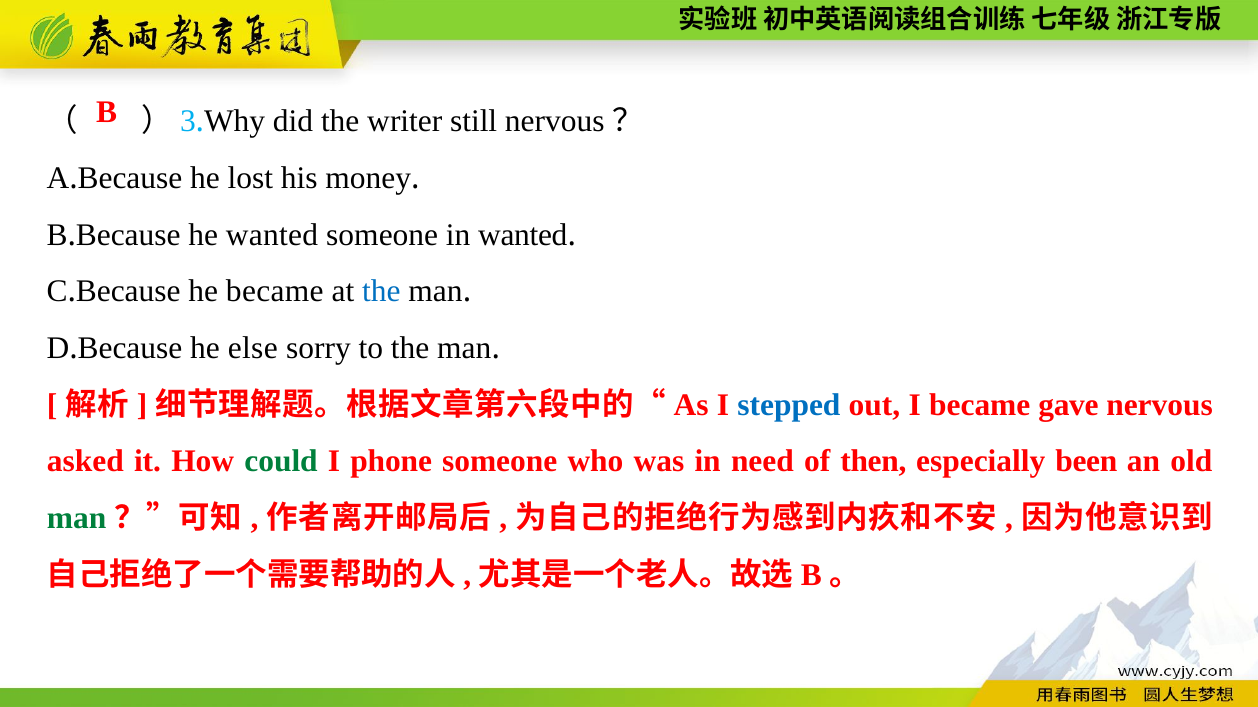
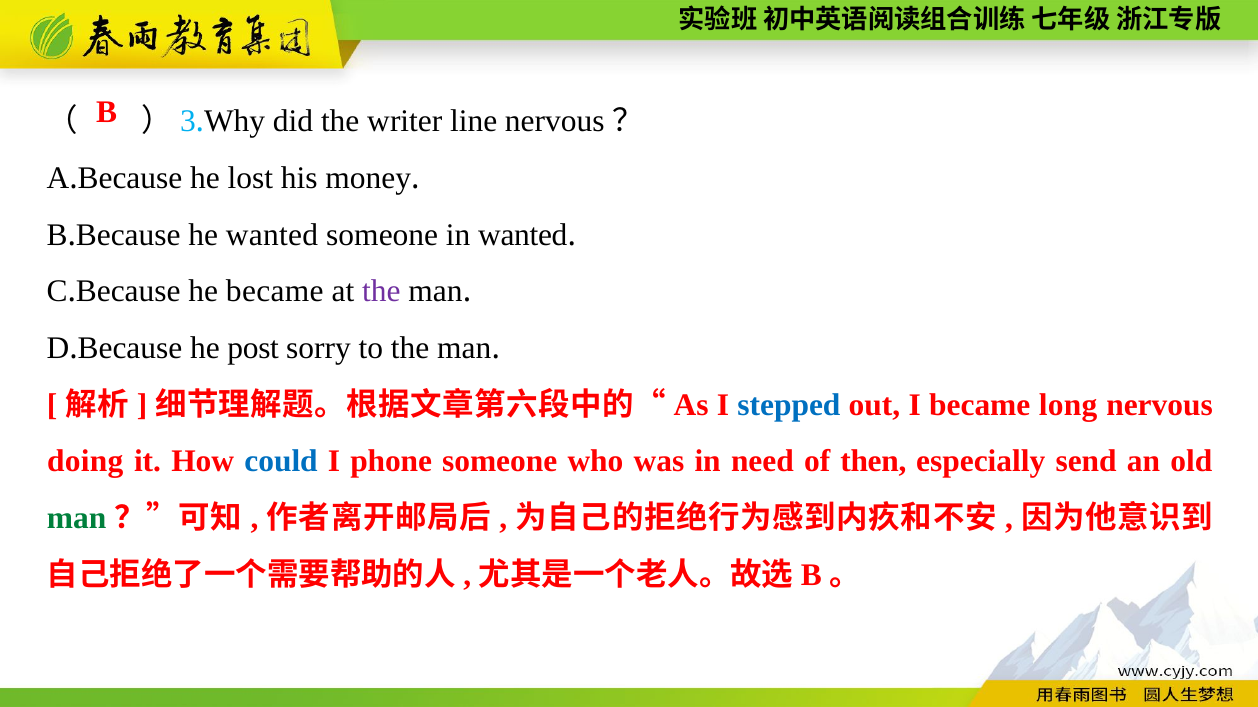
still: still -> line (474, 122)
the colour: blue -> purple (381, 292)
else: else -> post (253, 348)
gave: gave -> long (1068, 405)
asked: asked -> doing (85, 462)
could colour: green -> blue (281, 462)
been: been -> send (1086, 462)
